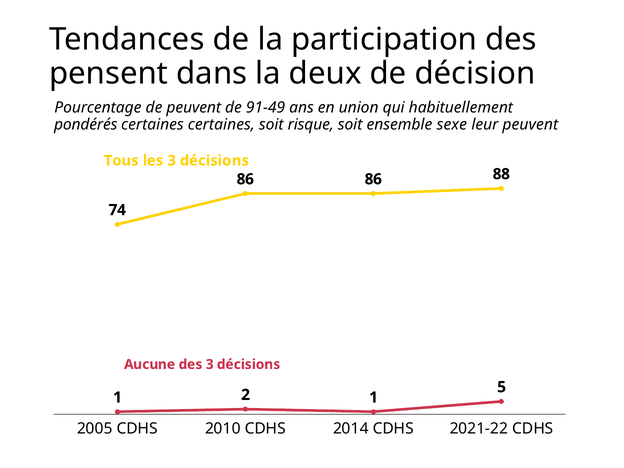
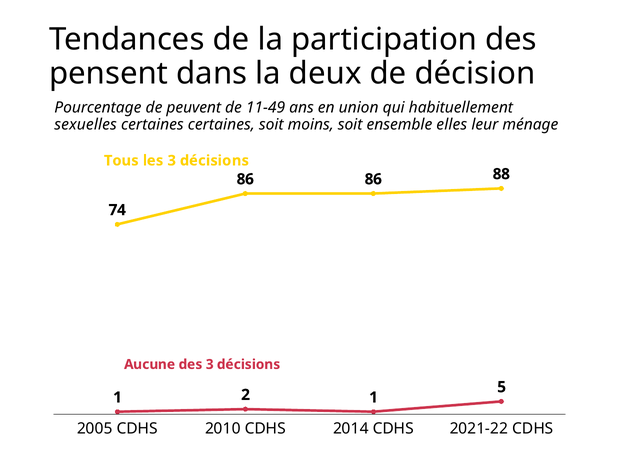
91-49: 91-49 -> 11-49 (266, 108)
pondérés: pondérés -> sexuelles (86, 125)
risque: risque -> moins (311, 125)
sexe: sexe -> elles (452, 125)
leur peuvent: peuvent -> ménage (530, 125)
